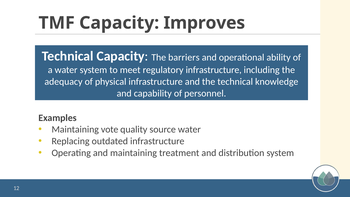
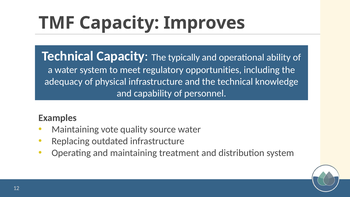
barriers: barriers -> typically (184, 57)
regulatory infrastructure: infrastructure -> opportunities (214, 70)
